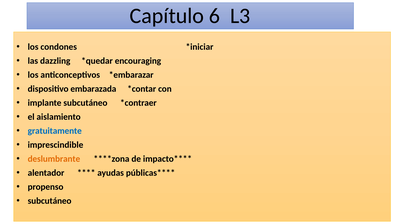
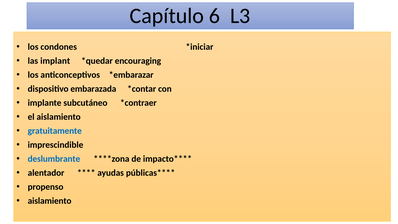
dazzling: dazzling -> implant (55, 61)
deslumbrante colour: orange -> blue (54, 159)
subcutáneo: subcutáneo -> aislamiento (50, 201)
